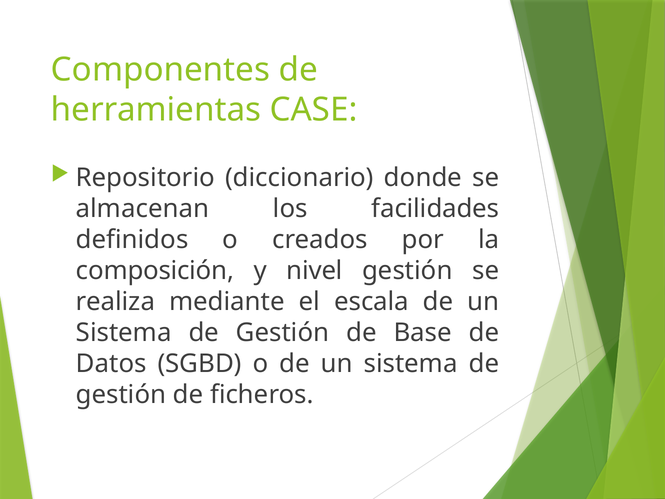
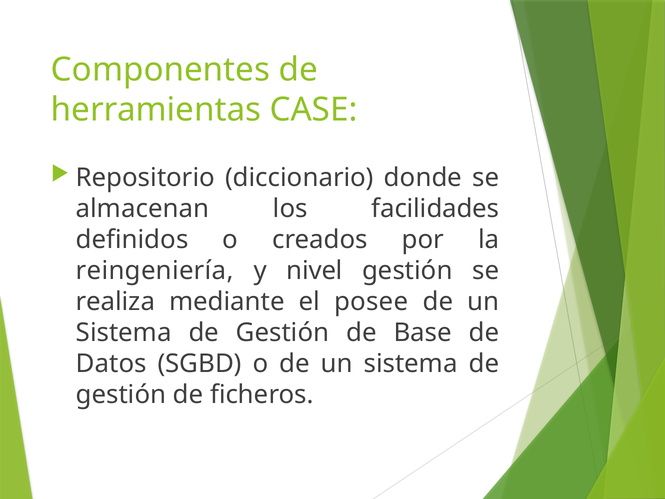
composición: composición -> reingeniería (155, 271)
escala: escala -> posee (371, 302)
